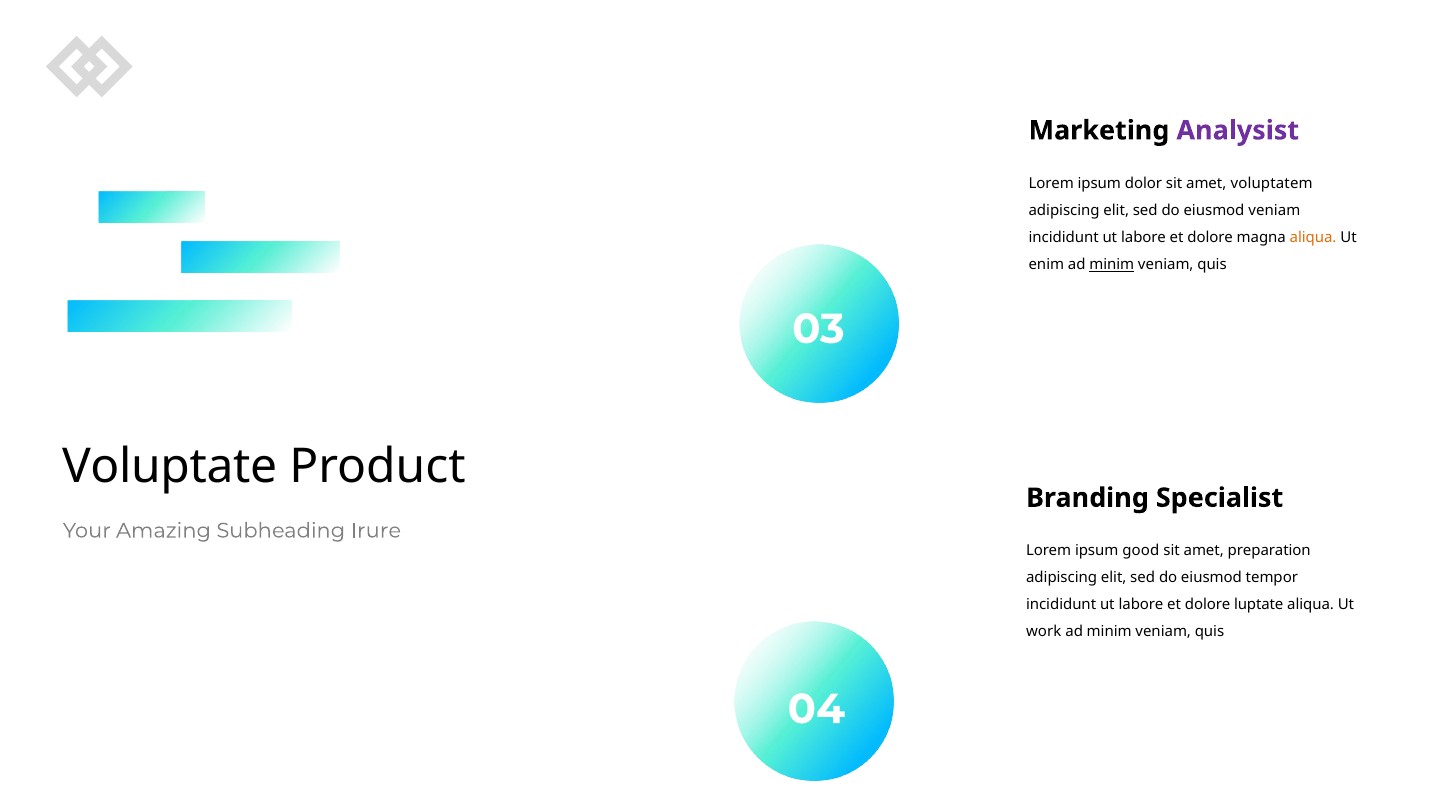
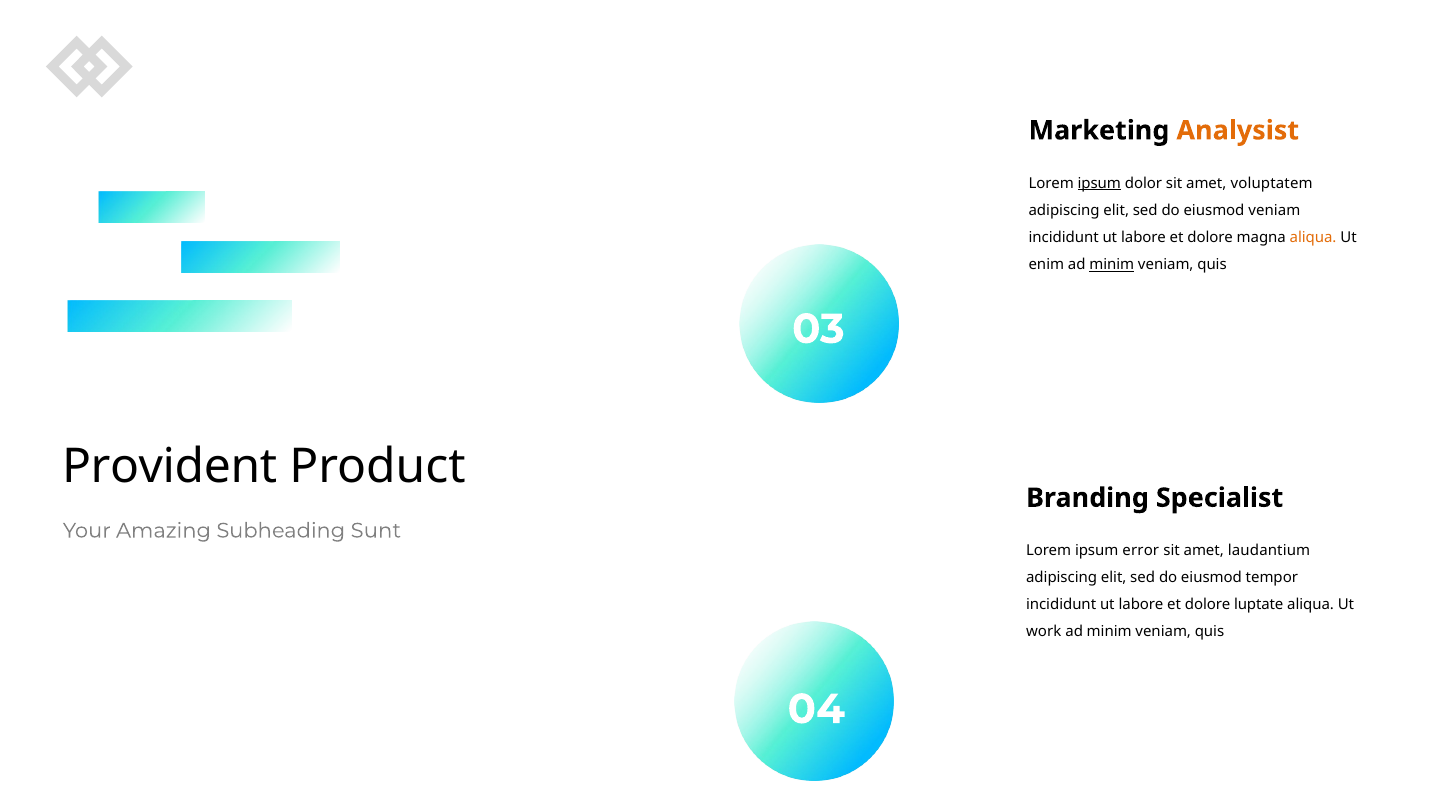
Analysist colour: purple -> orange (1238, 130)
ipsum underline: none -> present (1099, 183)
Voluptate: Voluptate -> Provident (170, 467)
Irure: Irure -> Sunt (376, 530)
good: good -> error (1141, 550)
preparation: preparation -> laudantium (1269, 550)
